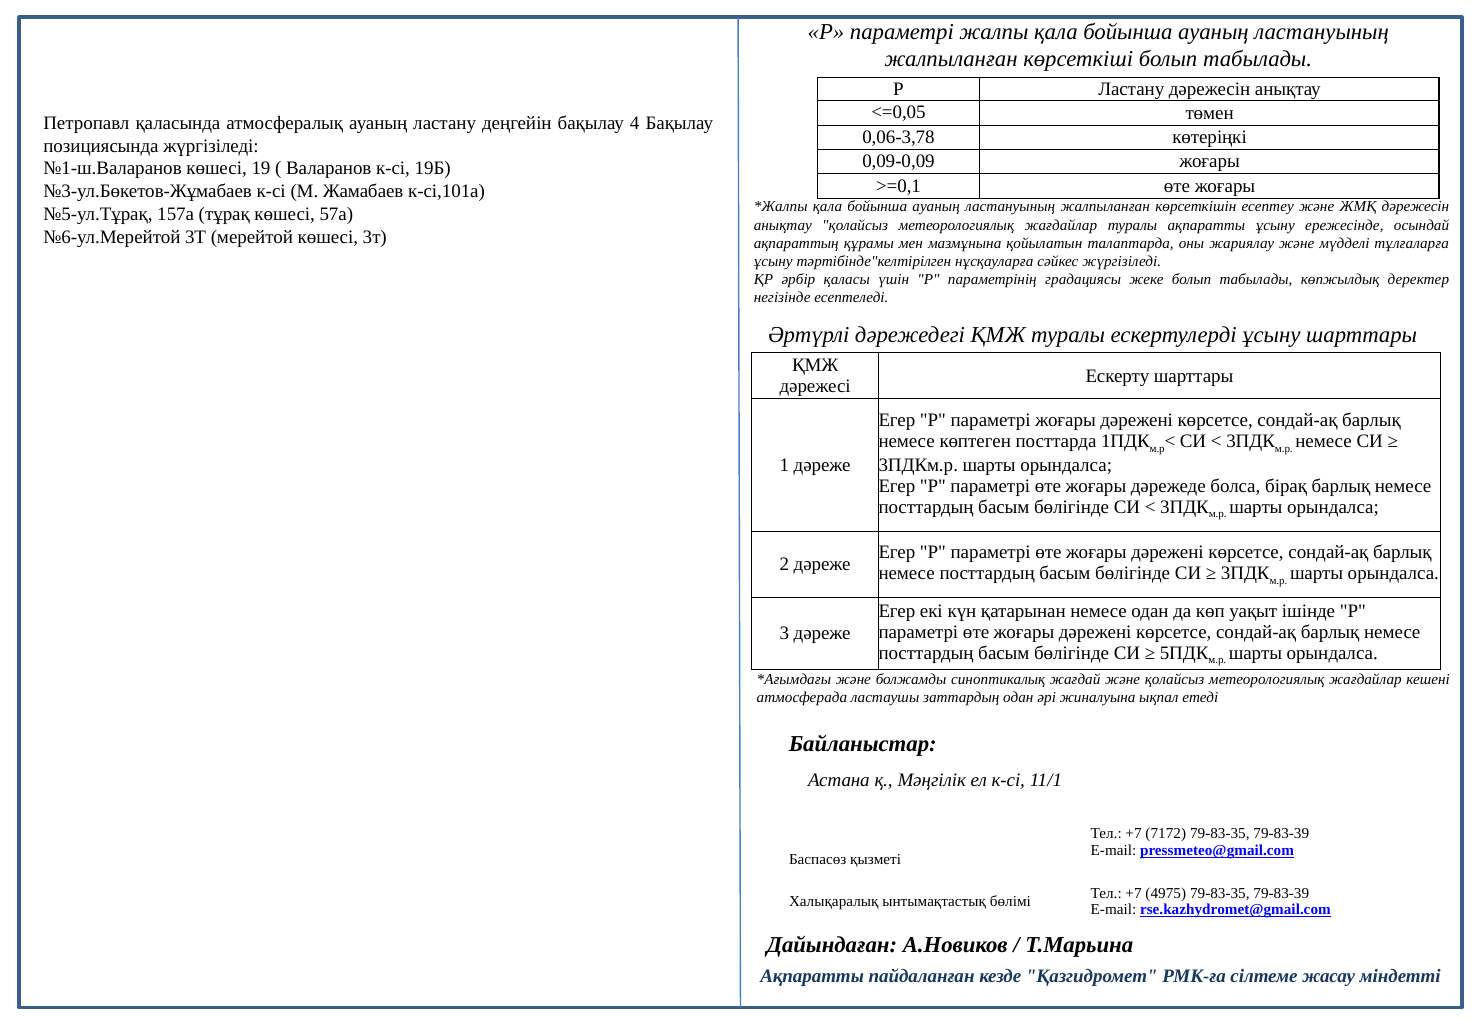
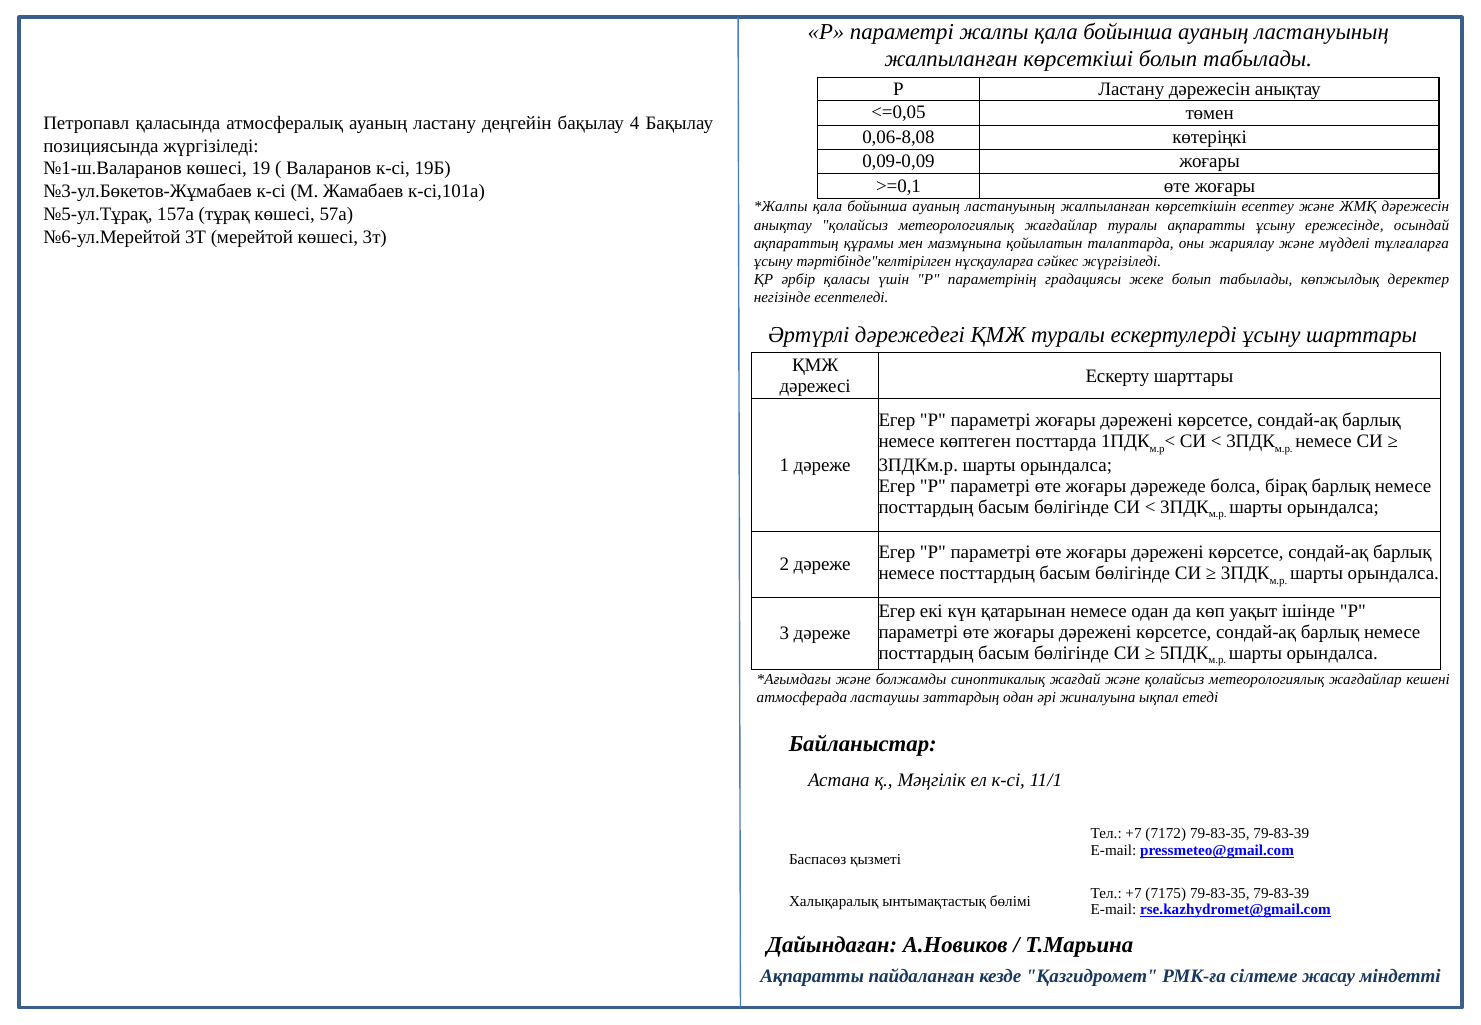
0,06-3,78: 0,06-3,78 -> 0,06-8,08 (898, 137)
4975: 4975 -> 7175 (1166, 893)
